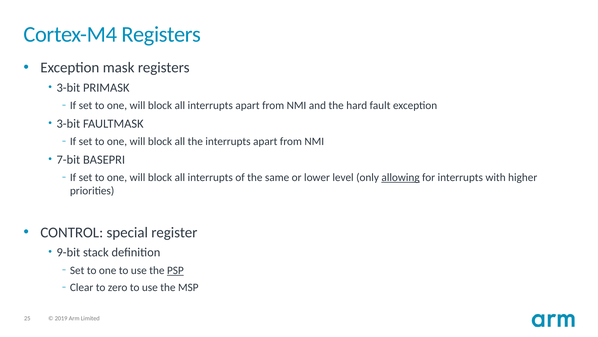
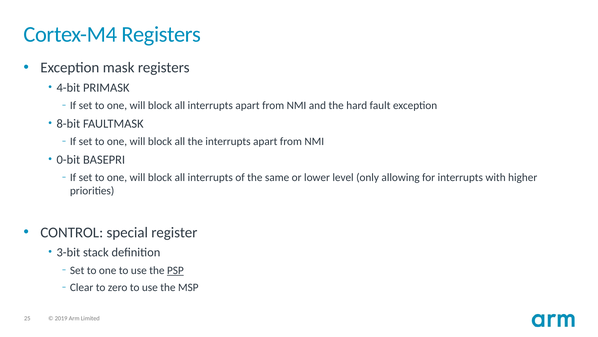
3-bit: 3-bit -> 4-bit (68, 87)
3-bit: 3-bit -> 8-bit (68, 123)
7-bit: 7-bit -> 0-bit (68, 159)
allowing underline: present -> none (401, 177)
9-bit: 9-bit -> 3-bit (68, 252)
